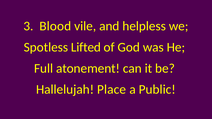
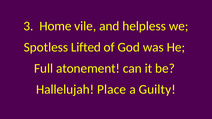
Blood: Blood -> Home (55, 26)
Public: Public -> Guilty (157, 90)
